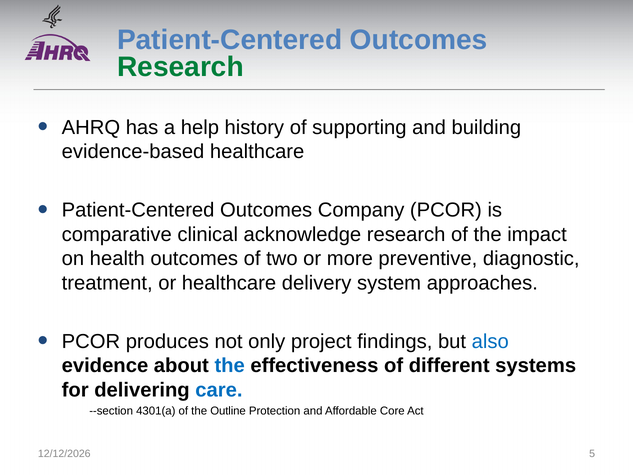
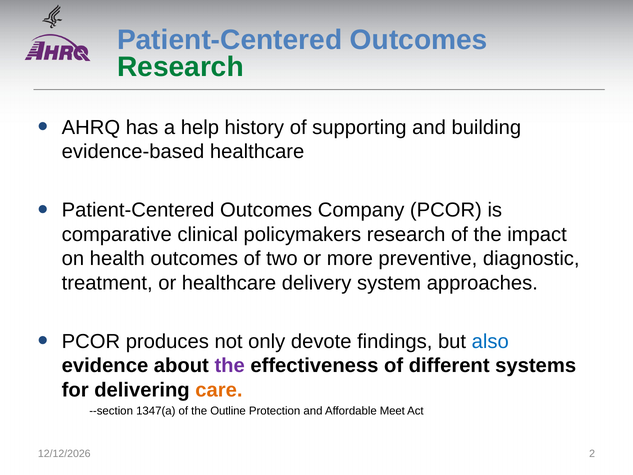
acknowledge: acknowledge -> policymakers (302, 234)
project: project -> devote (321, 341)
the colour: blue -> purple (230, 365)
care colour: blue -> orange (219, 390)
4301(a: 4301(a -> 1347(a (156, 411)
Core: Core -> Meet (392, 411)
5: 5 -> 2 (592, 453)
